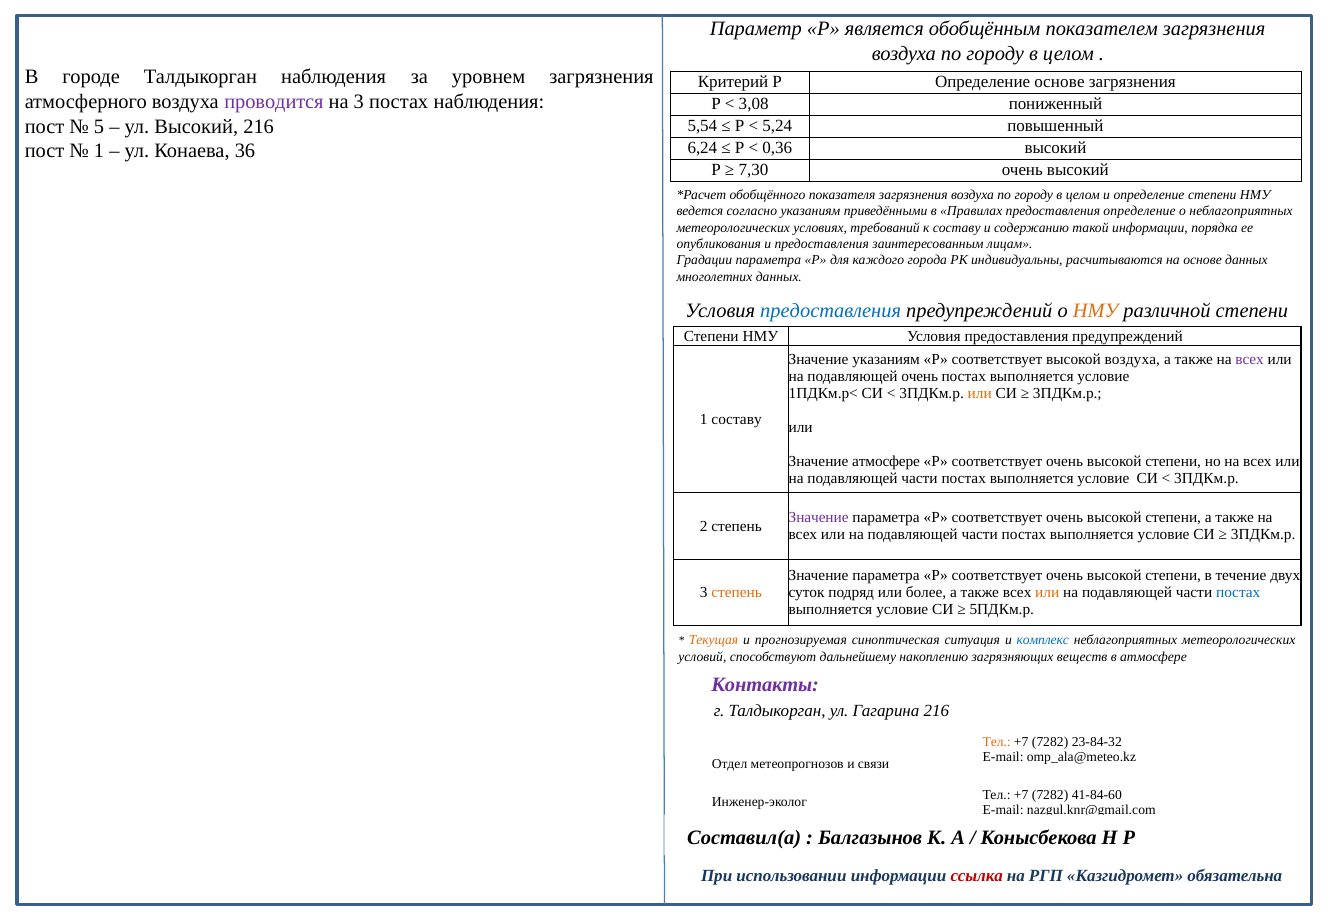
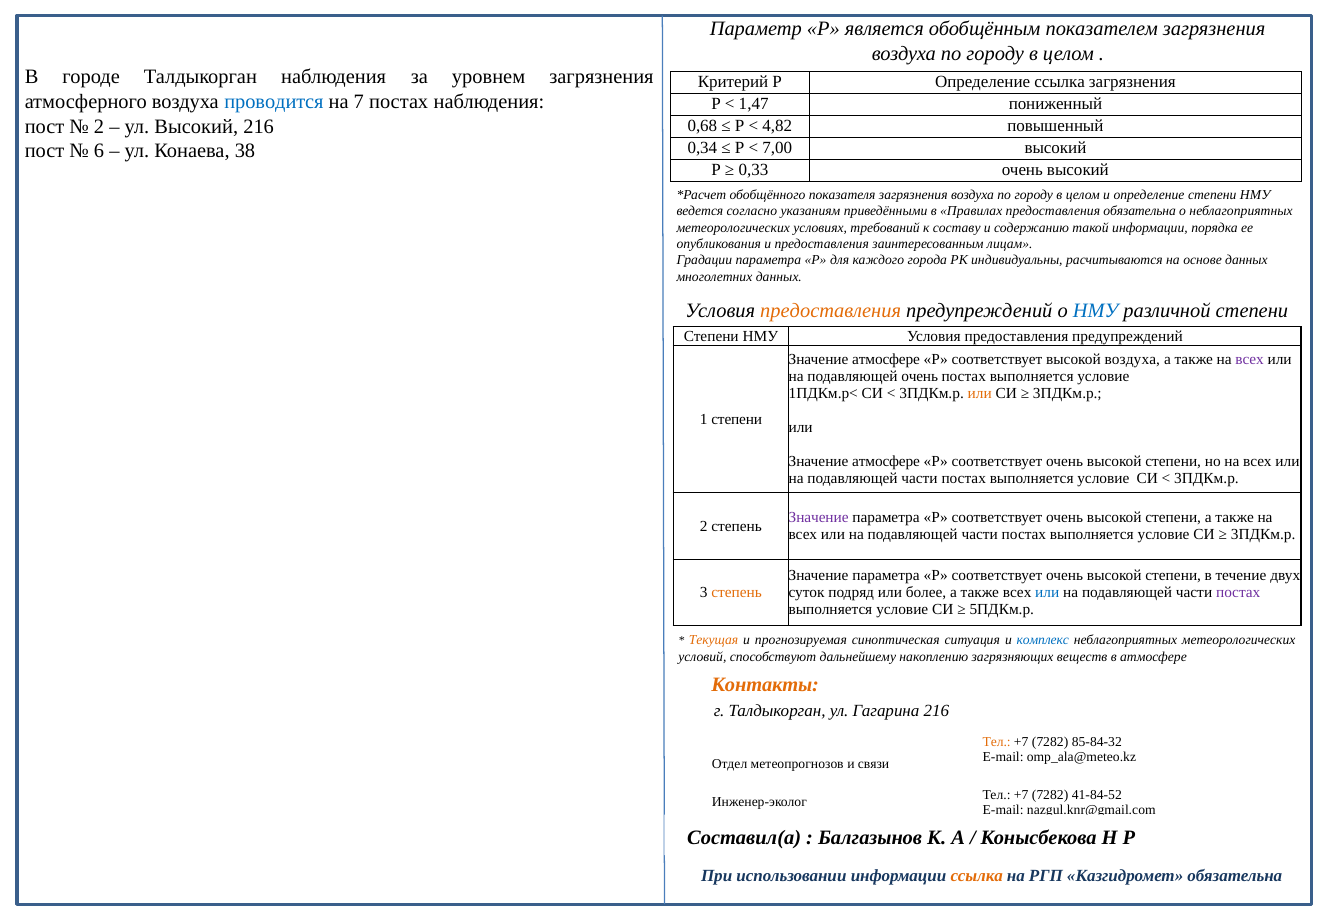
Определение основе: основе -> ссылка (1060, 82)
проводится colour: purple -> blue (274, 102)
на 3: 3 -> 7 (359, 102)
3,08: 3,08 -> 1,47 (754, 104)
5: 5 -> 2 (99, 126)
5,54: 5,54 -> 0,68 (702, 126)
5,24: 5,24 -> 4,82 (777, 126)
6,24: 6,24 -> 0,34 (702, 148)
0,36: 0,36 -> 7,00 (777, 148)
1: 1 -> 6 (99, 151)
36: 36 -> 38 (245, 151)
7,30: 7,30 -> 0,33 (753, 170)
предоставления определение: определение -> обязательна (1140, 211)
предоставления colour: blue -> orange (831, 311)
НМУ colour: orange -> blue (1096, 311)
указаниям: указаниям -> атмосфере (886, 360)
1 составу: составу -> степени (737, 419)
или colour: orange -> blue (1047, 593)
постах colour: blue -> purple (1238, 593)
Контакты colour: purple -> orange (765, 685)
23-84-32: 23-84-32 -> 85-84-32 (1097, 742)
41-84-60: 41-84-60 -> 41-84-52 (1097, 795)
ссылка colour: red -> orange (977, 876)
